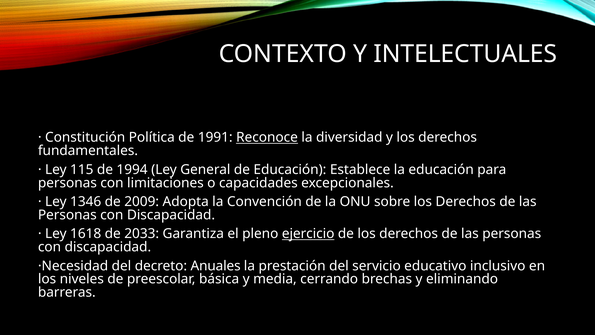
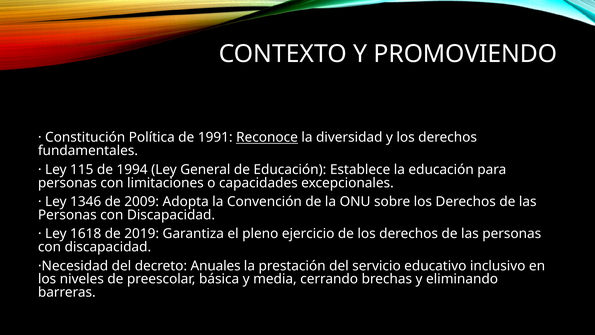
INTELECTUALES: INTELECTUALES -> PROMOVIENDO (465, 54)
2033: 2033 -> 2019 (142, 234)
ejercicio underline: present -> none (308, 234)
